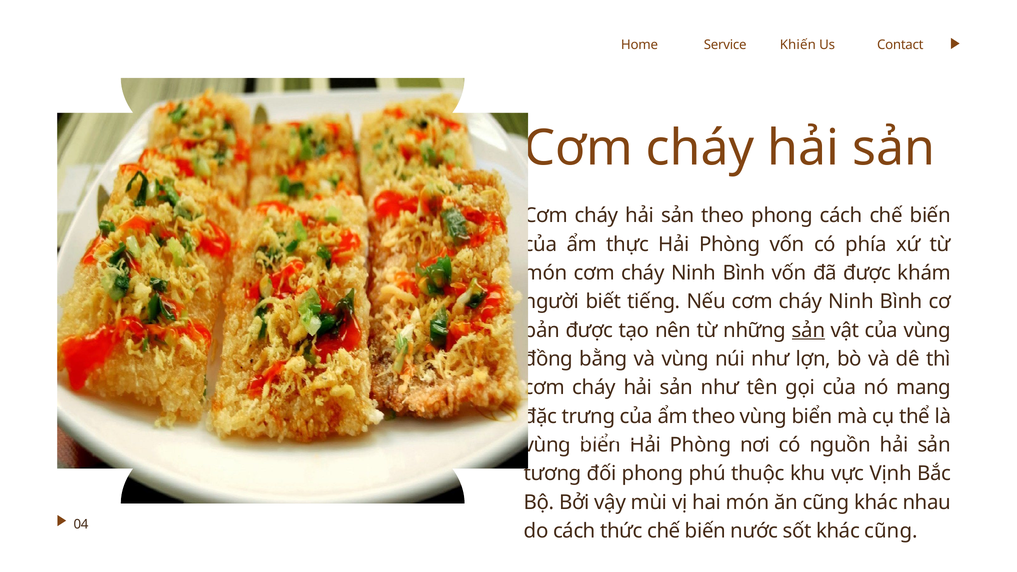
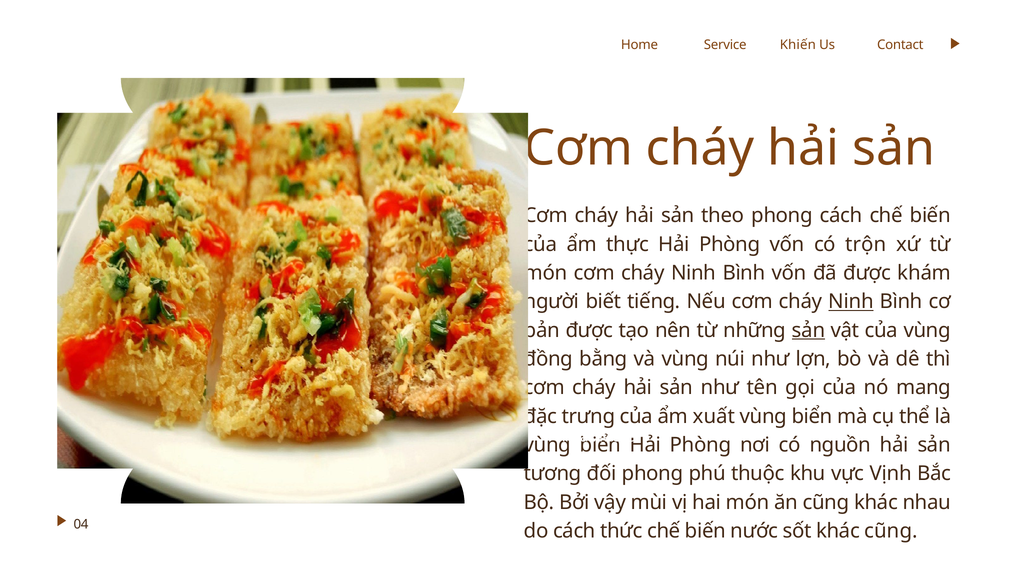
phía: phía -> trộn (866, 244)
Ninh underline: none -> present (851, 302)
ẩm theo: theo -> xuất (714, 416)
Cách: Cách -> Khác (579, 437)
